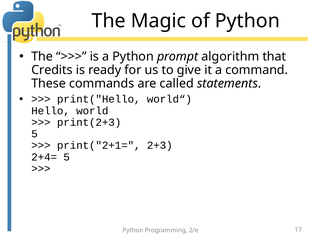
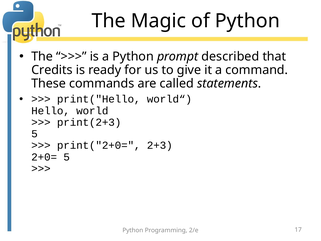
algorithm: algorithm -> described (230, 56)
print("2+1=: print("2+1= -> print("2+0= (99, 145)
2+4=: 2+4= -> 2+0= (44, 157)
